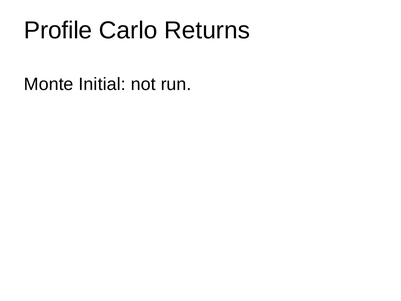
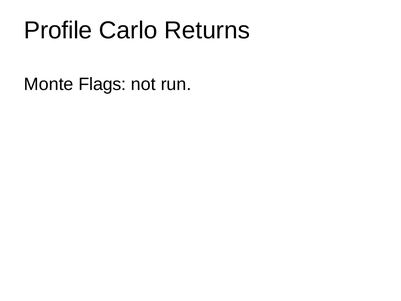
Initial: Initial -> Flags (102, 84)
